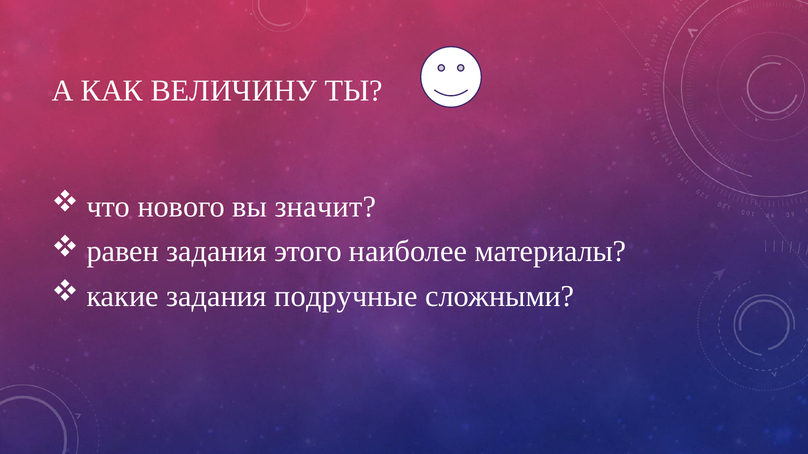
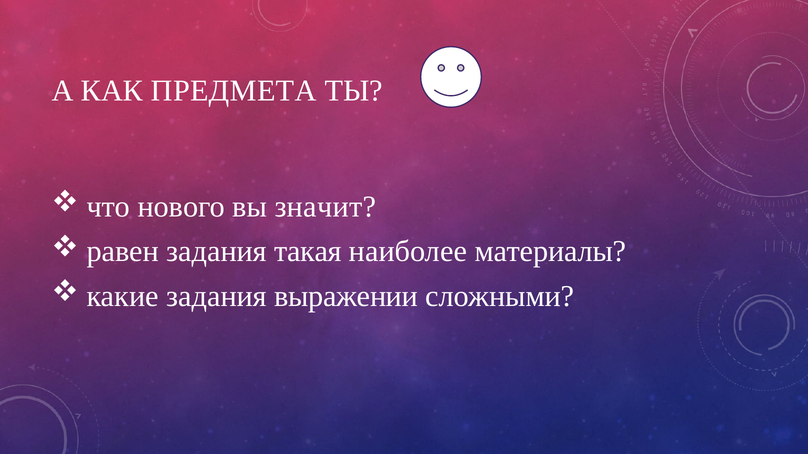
ВЕЛИЧИНУ: ВЕЛИЧИНУ -> ПРЕДМЕТА (234, 91)
этого: этого -> такая (308, 252)
подручные: подручные -> выражении (346, 296)
